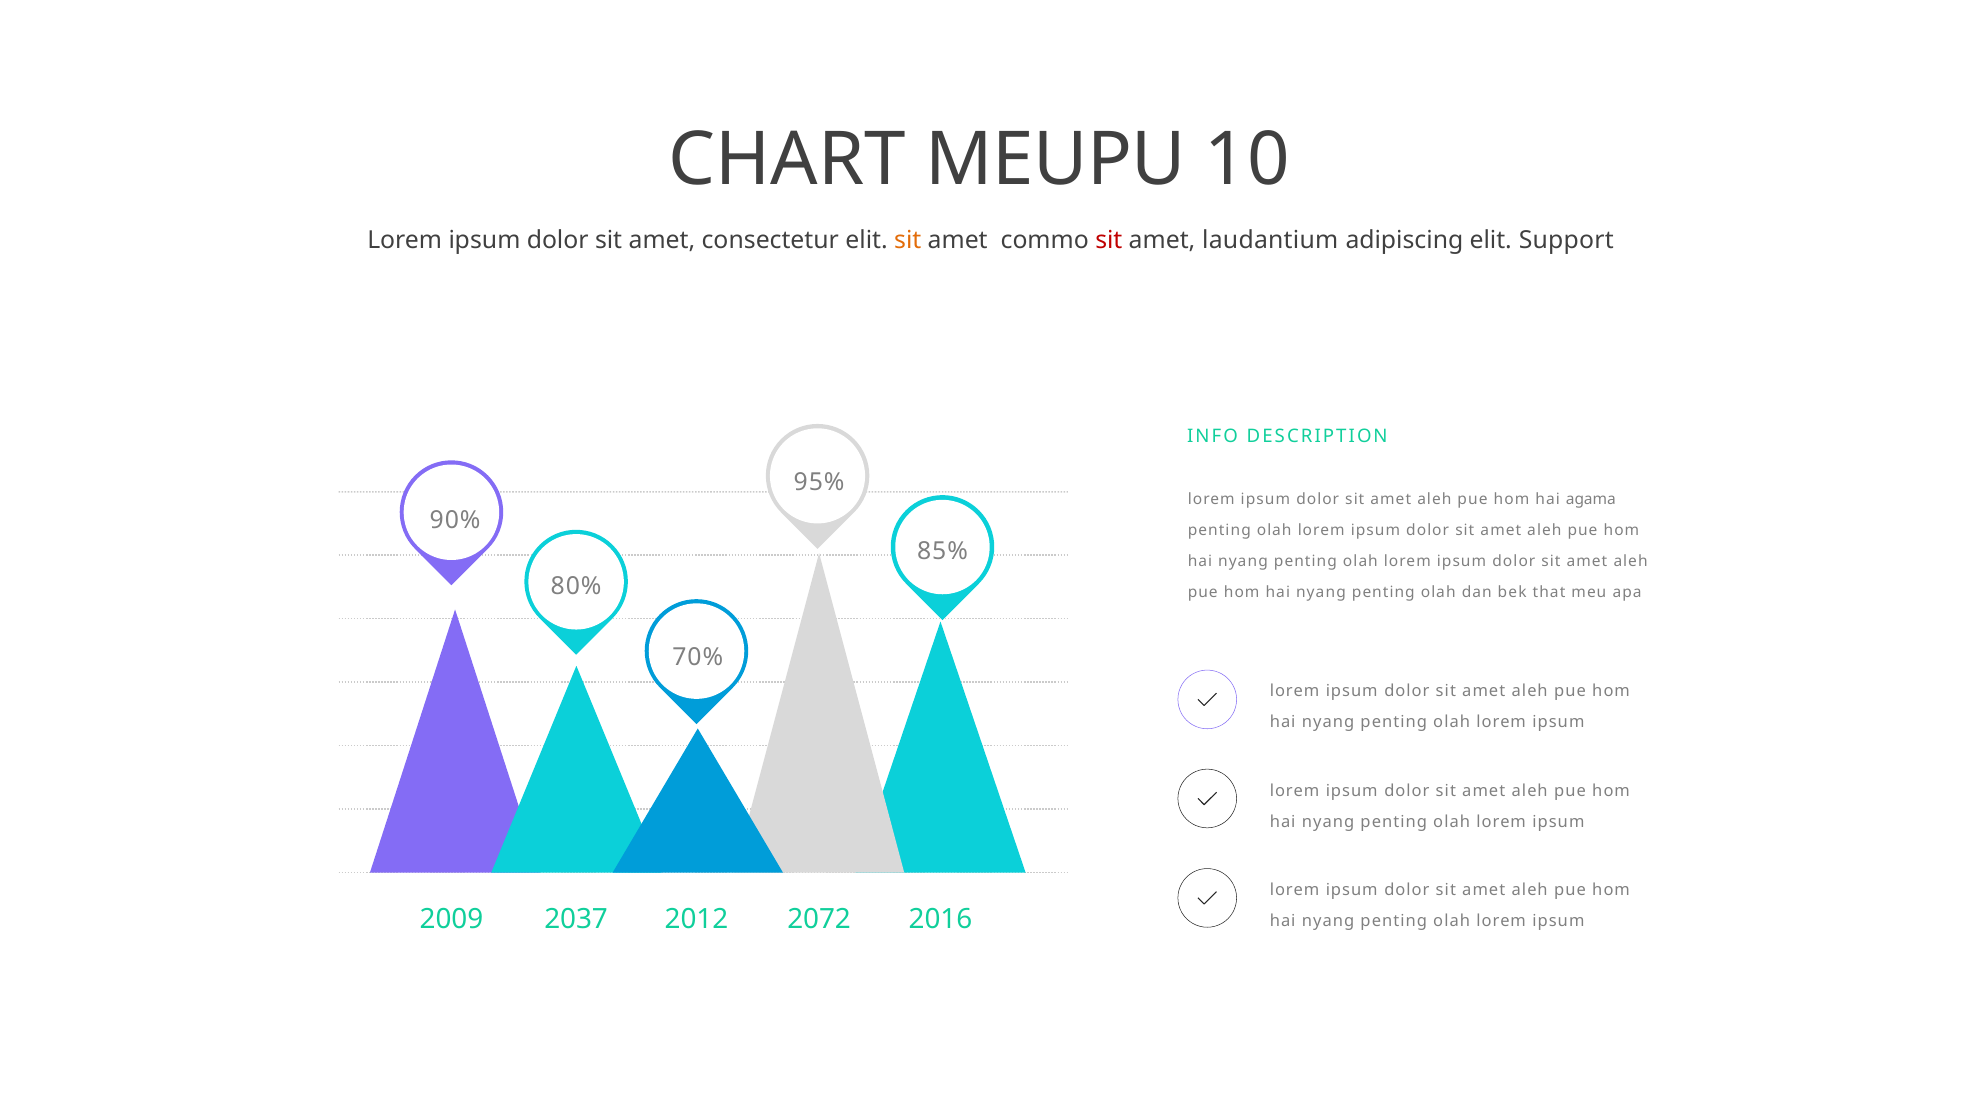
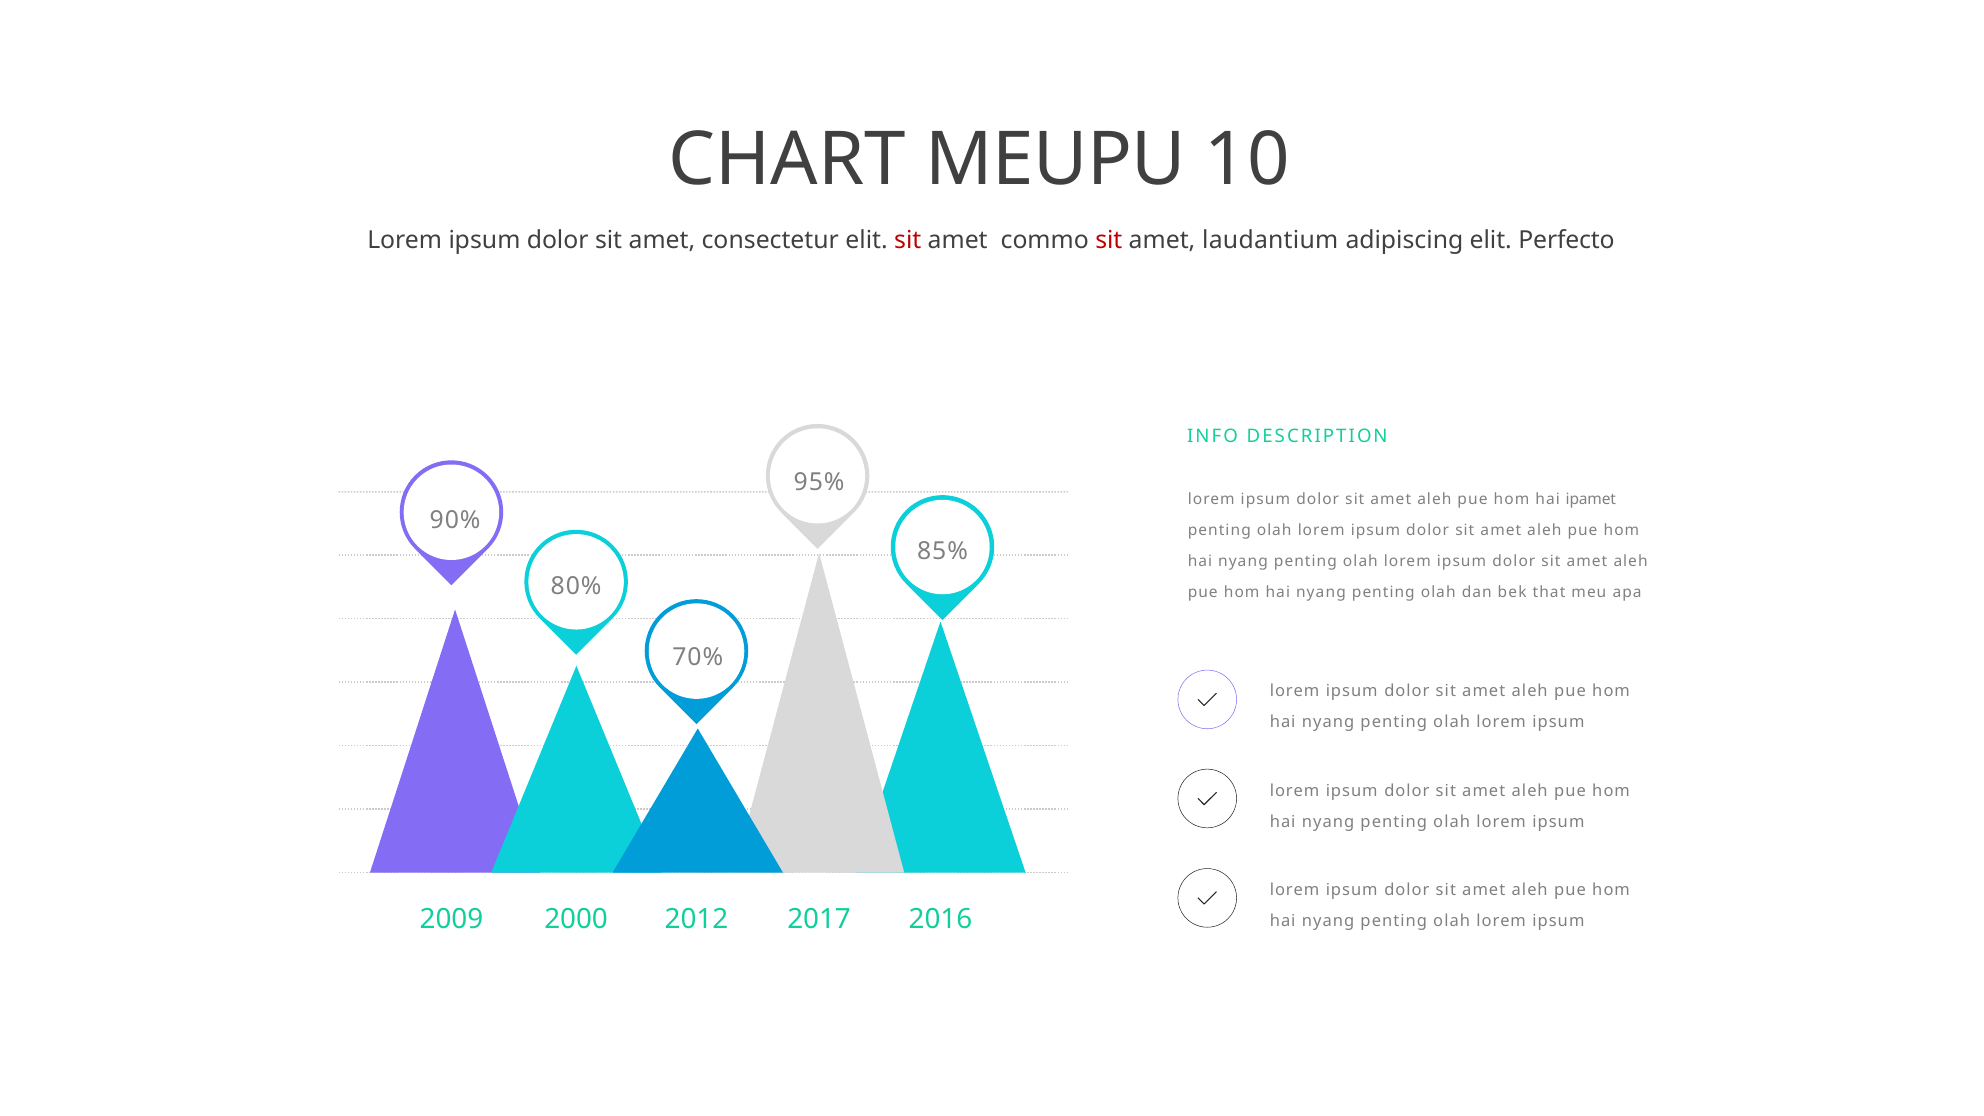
sit colour: orange -> red (908, 240)
Support: Support -> Perfecto (1567, 240)
agama: agama -> ipamet (1591, 499)
2037: 2037 -> 2000 (576, 919)
2072: 2072 -> 2017 (819, 919)
